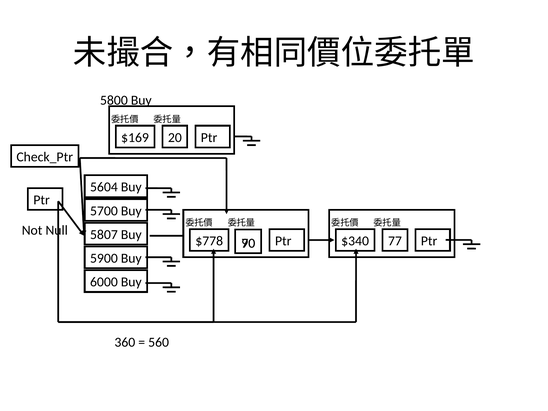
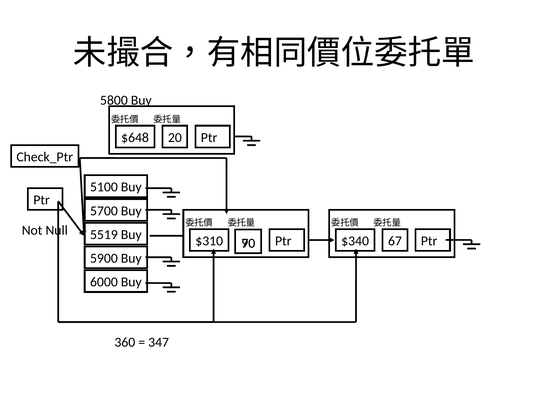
$169: $169 -> $648 (135, 138)
5604: 5604 -> 5100 (104, 187)
5807: 5807 -> 5519 (104, 235)
$778: $778 -> $310 (209, 241)
77: 77 -> 67 (395, 241)
560: 560 -> 347 (159, 342)
